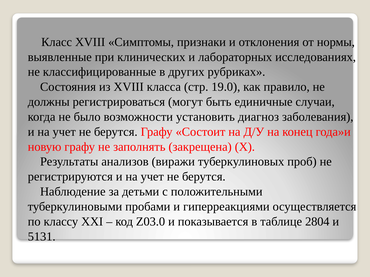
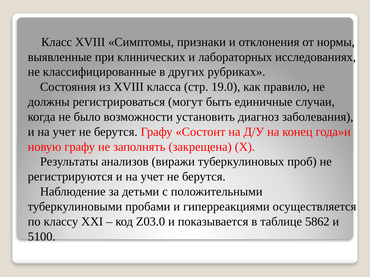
2804: 2804 -> 5862 (317, 222)
5131: 5131 -> 5100 (42, 237)
